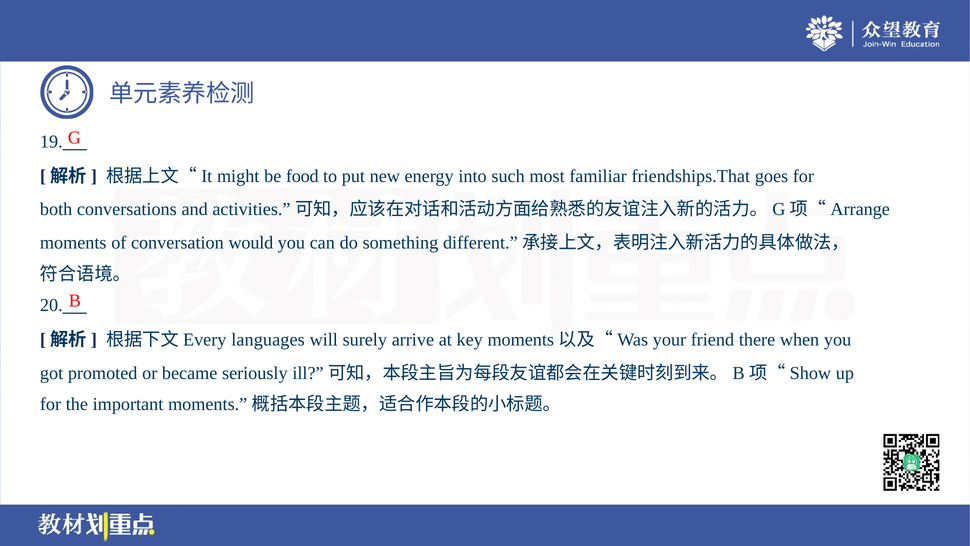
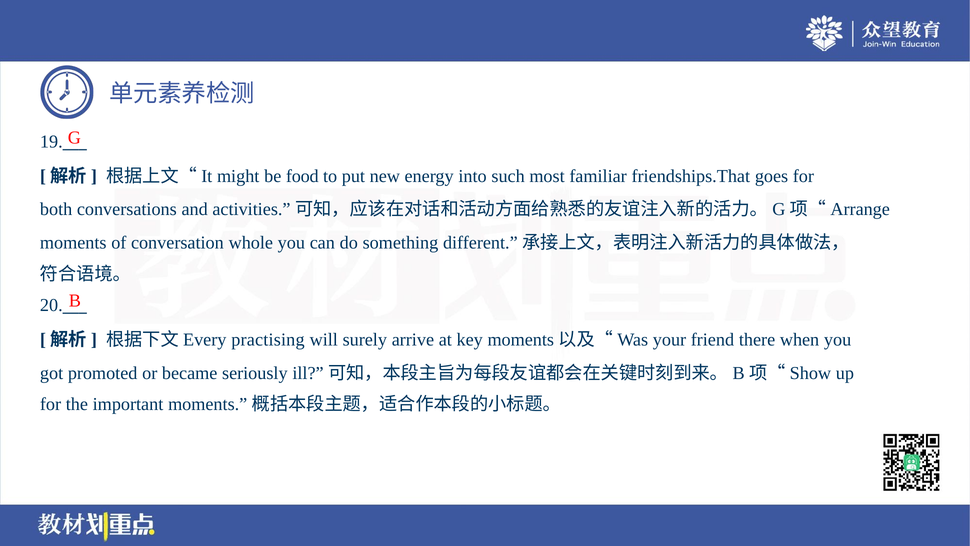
would: would -> whole (251, 243)
languages: languages -> practising (268, 340)
